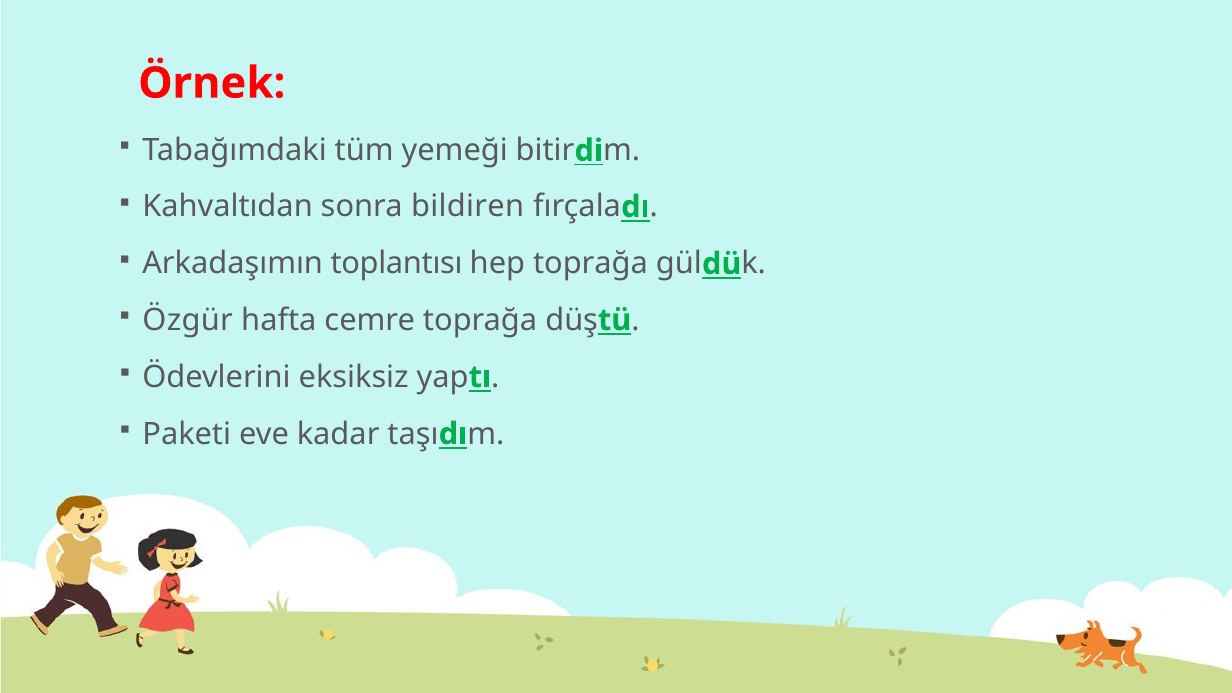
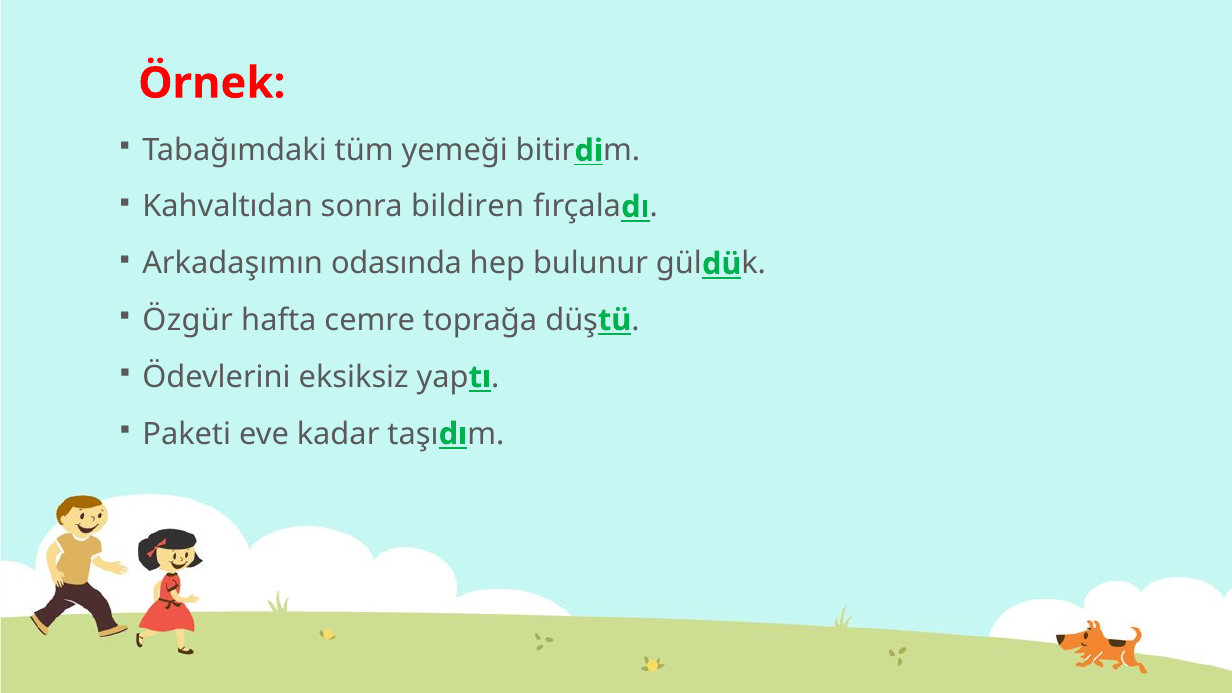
toplantısı: toplantısı -> odasında (397, 264)
hep toprağa: toprağa -> bulunur (591, 264)
